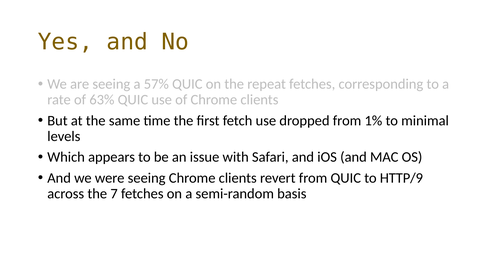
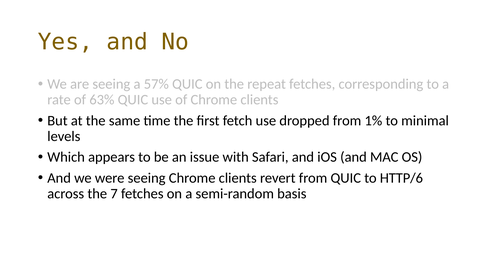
HTTP/9: HTTP/9 -> HTTP/6 (401, 178)
